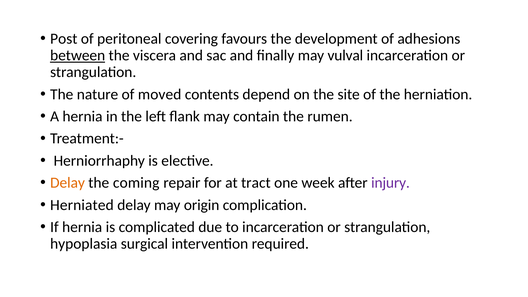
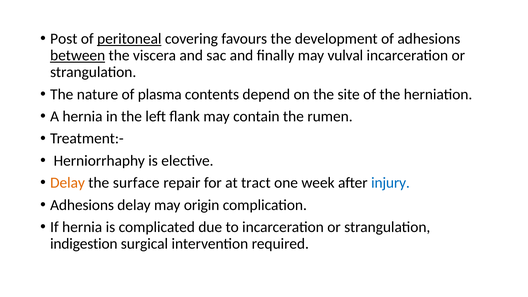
peritoneal underline: none -> present (129, 39)
moved: moved -> plasma (160, 94)
coming: coming -> surface (136, 183)
injury colour: purple -> blue (390, 183)
Herniated: Herniated -> Adhesions (82, 205)
hypoplasia: hypoplasia -> indigestion (84, 244)
